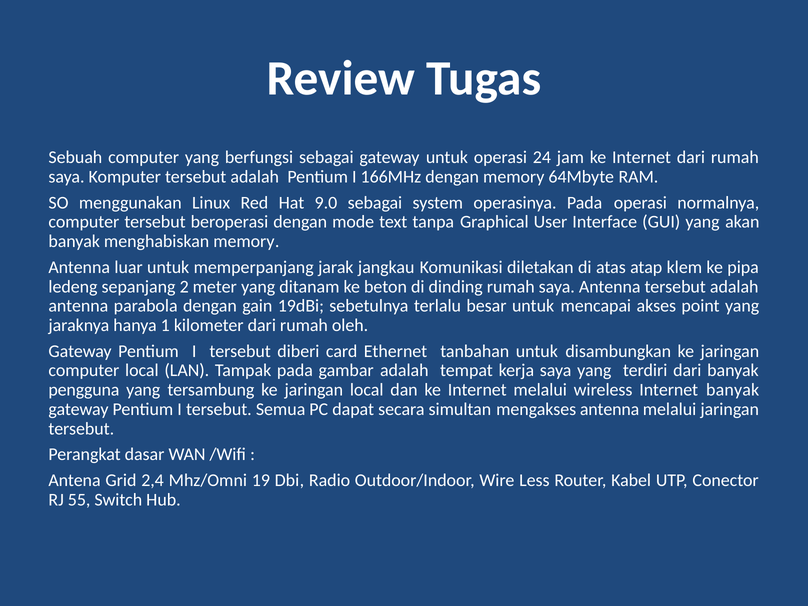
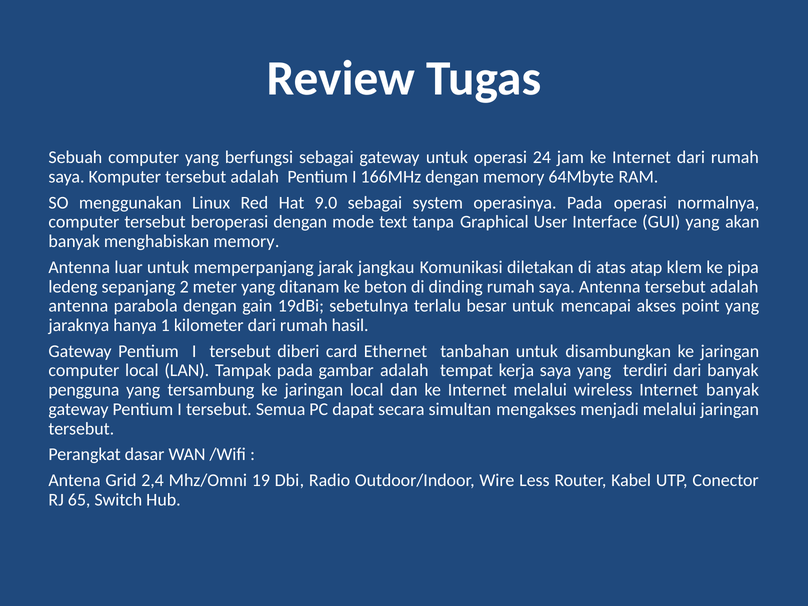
oleh: oleh -> hasil (350, 325)
mengakses antenna: antenna -> menjadi (610, 409)
55: 55 -> 65 (79, 500)
